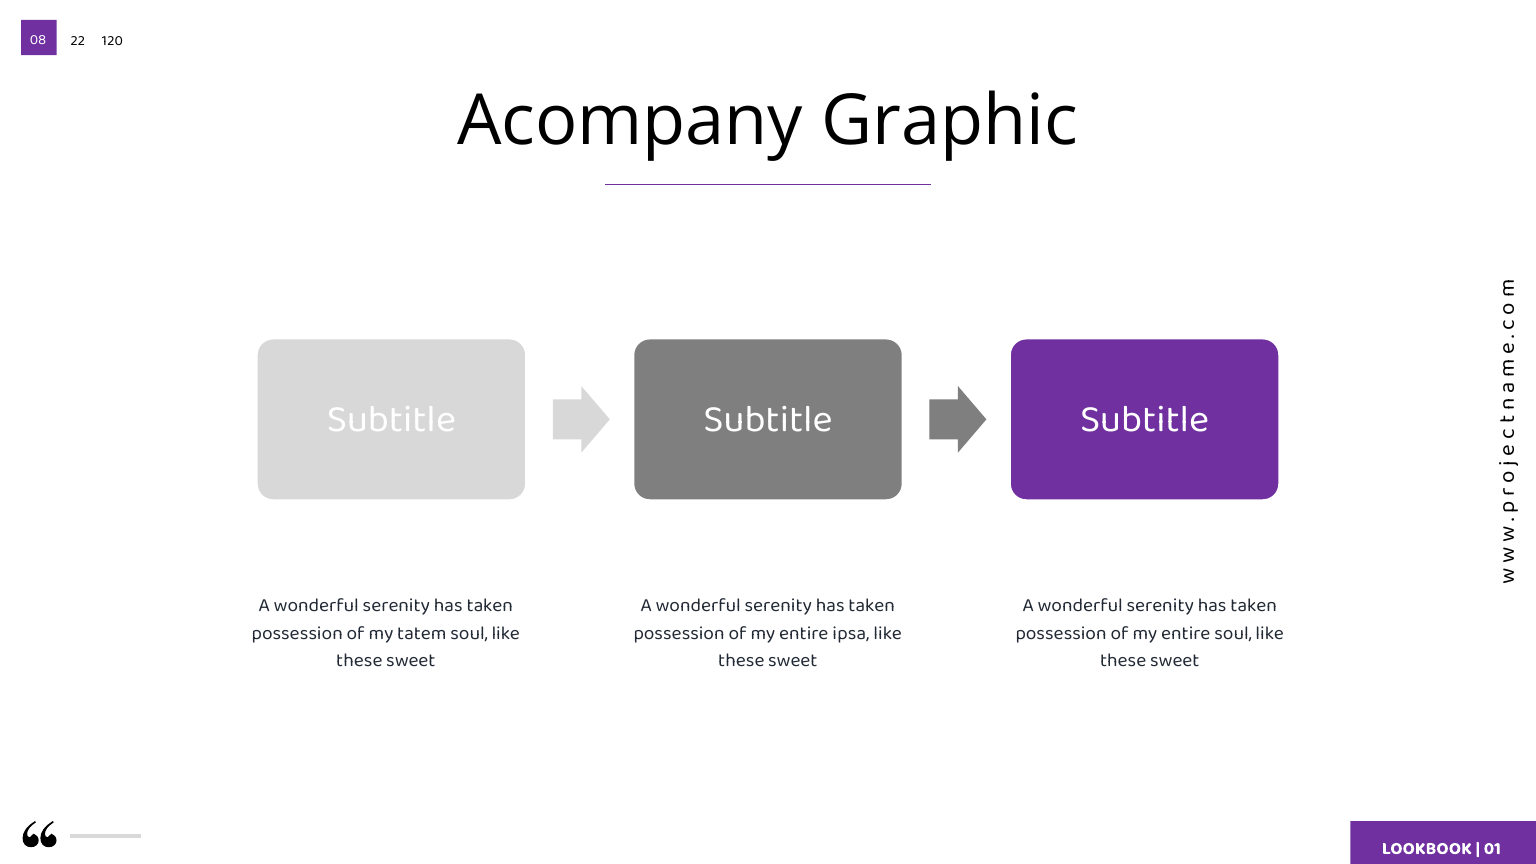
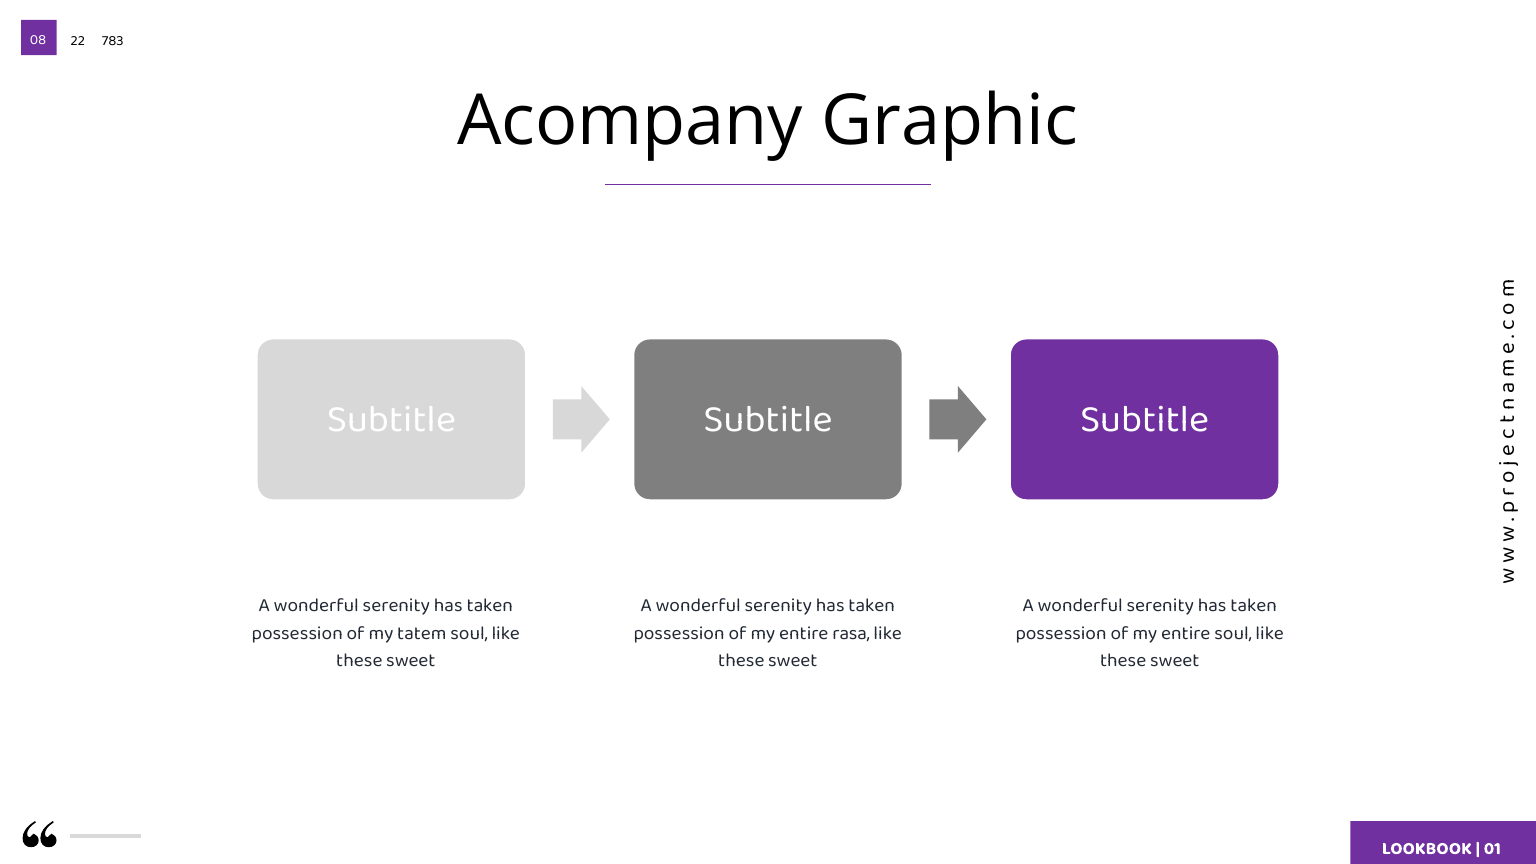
120: 120 -> 783 (113, 41)
ipsa: ipsa -> rasa (851, 633)
